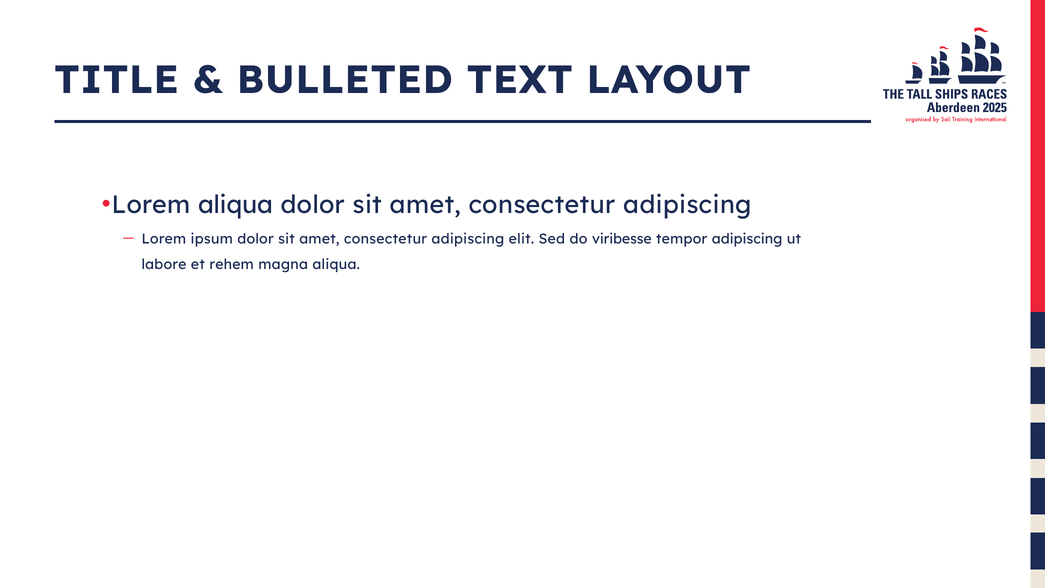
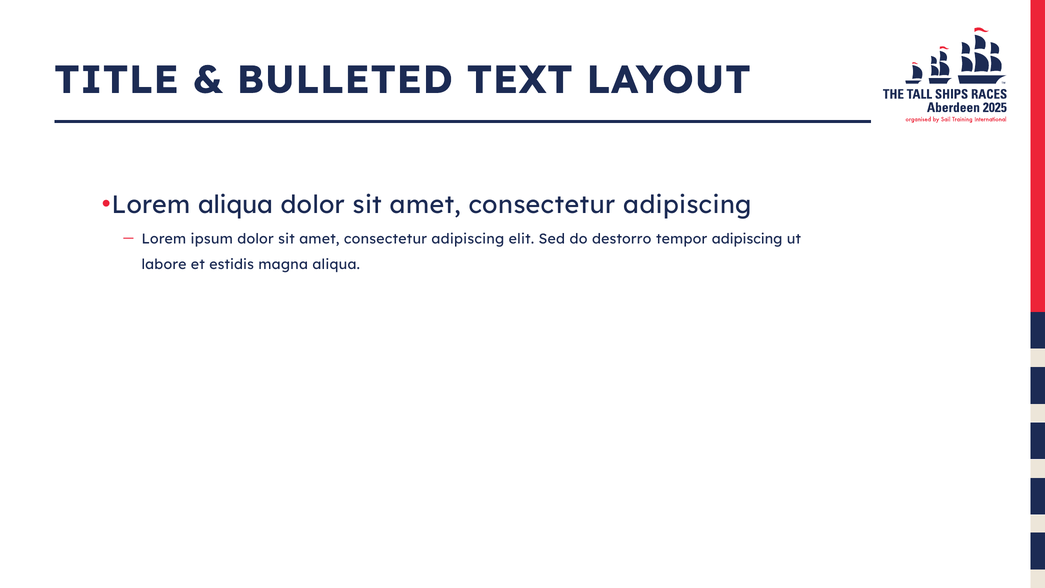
viribesse: viribesse -> destorro (622, 239)
rehem: rehem -> estidis (232, 264)
